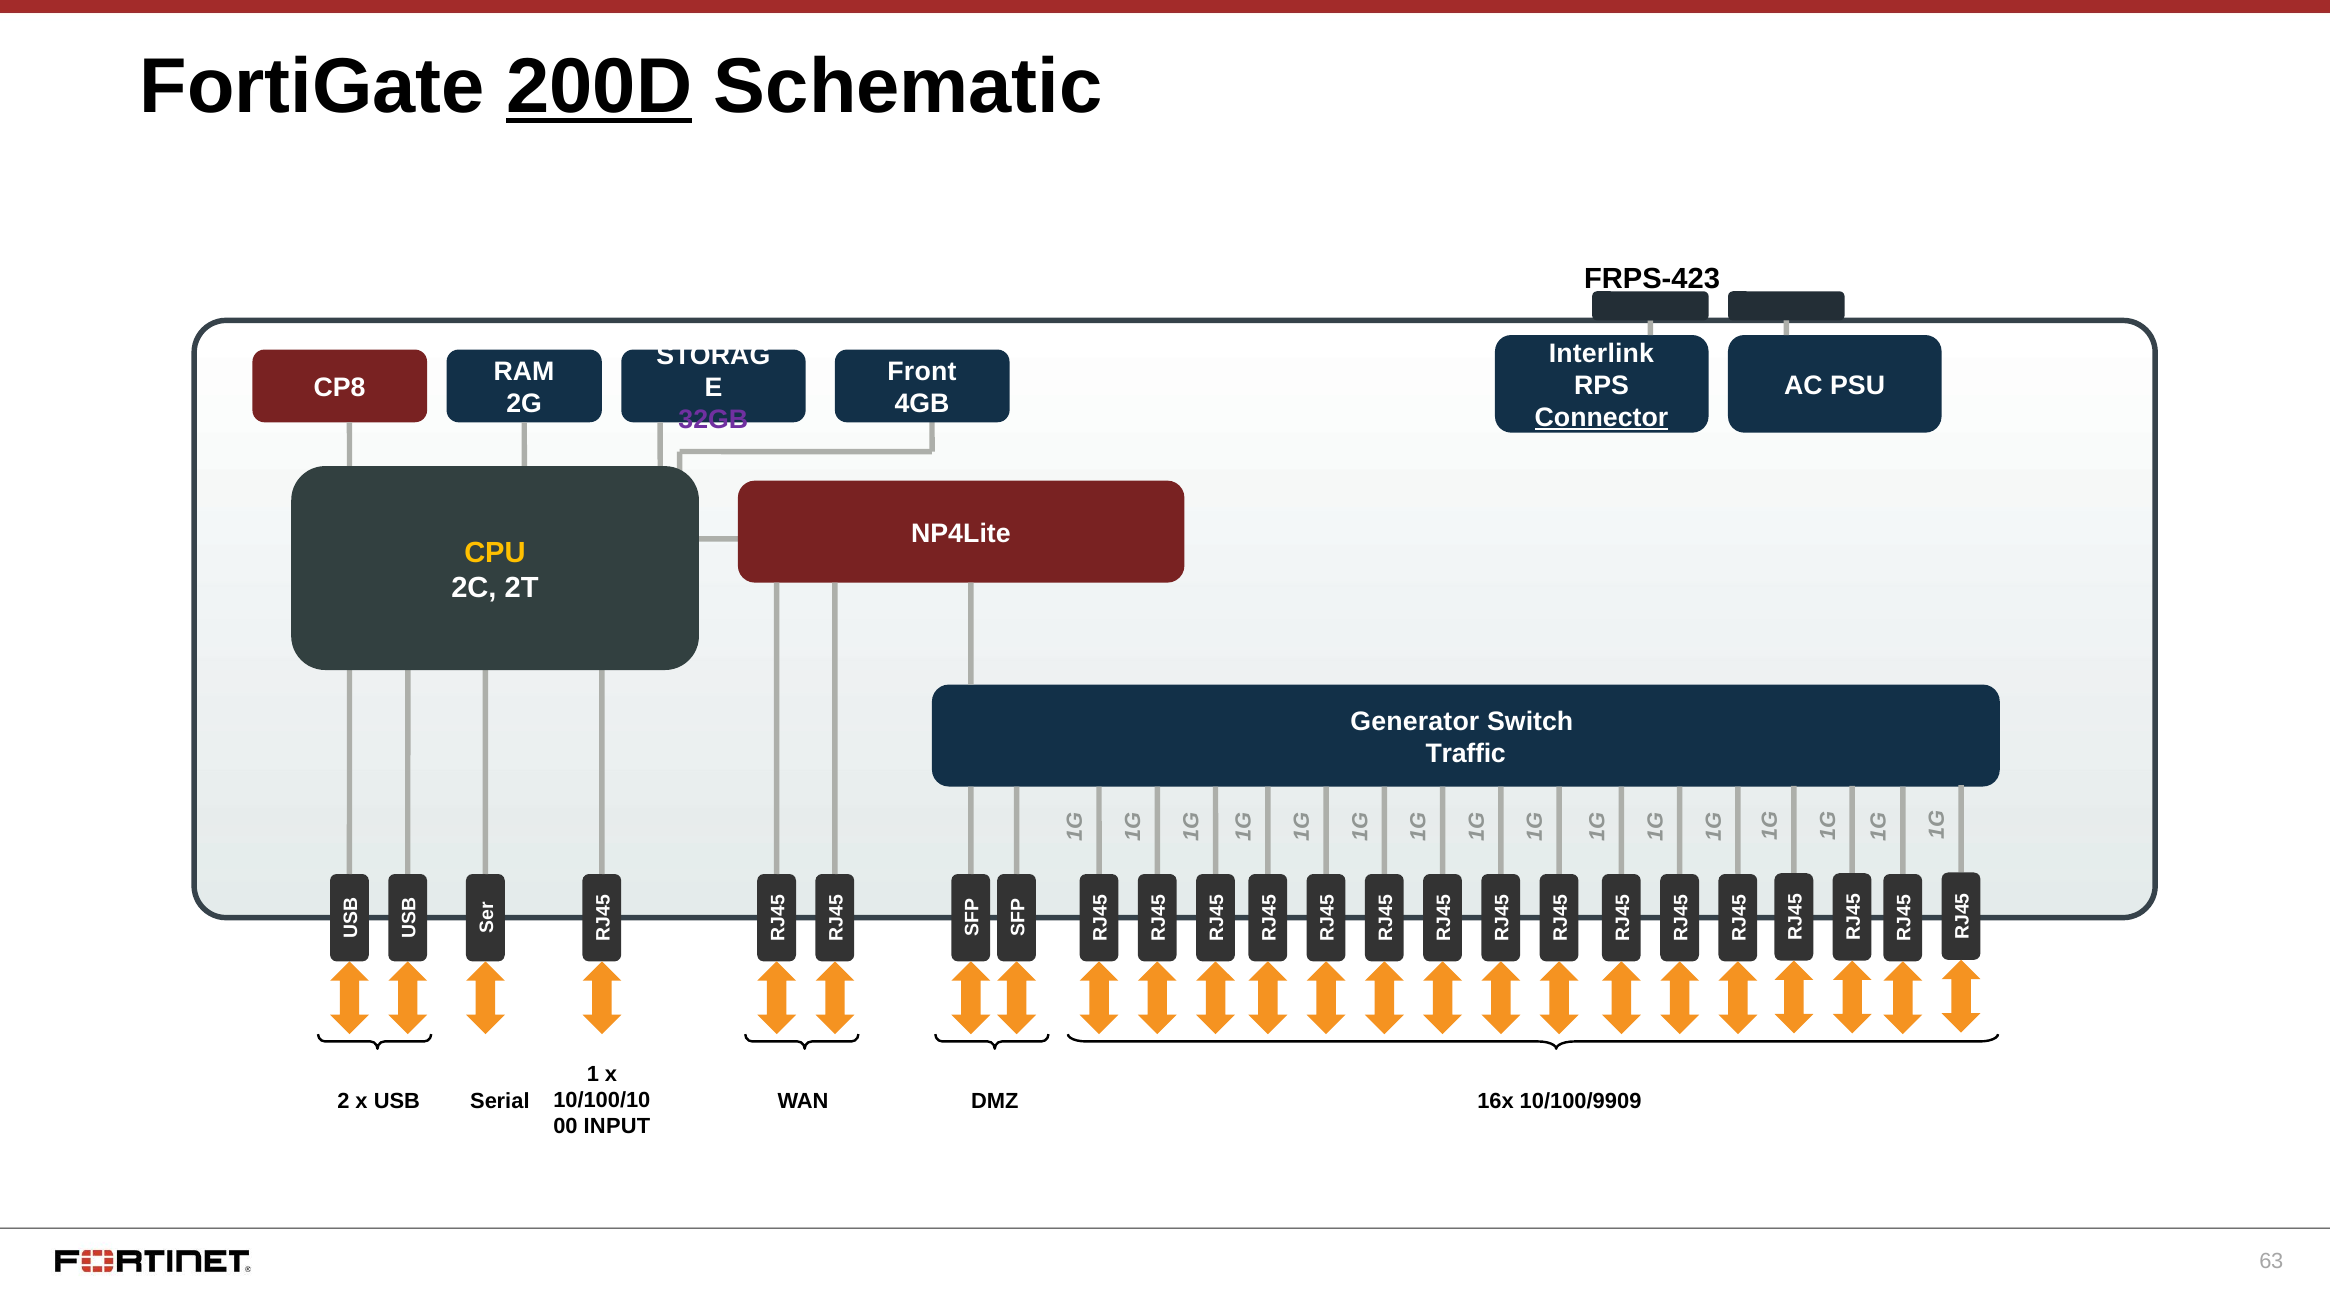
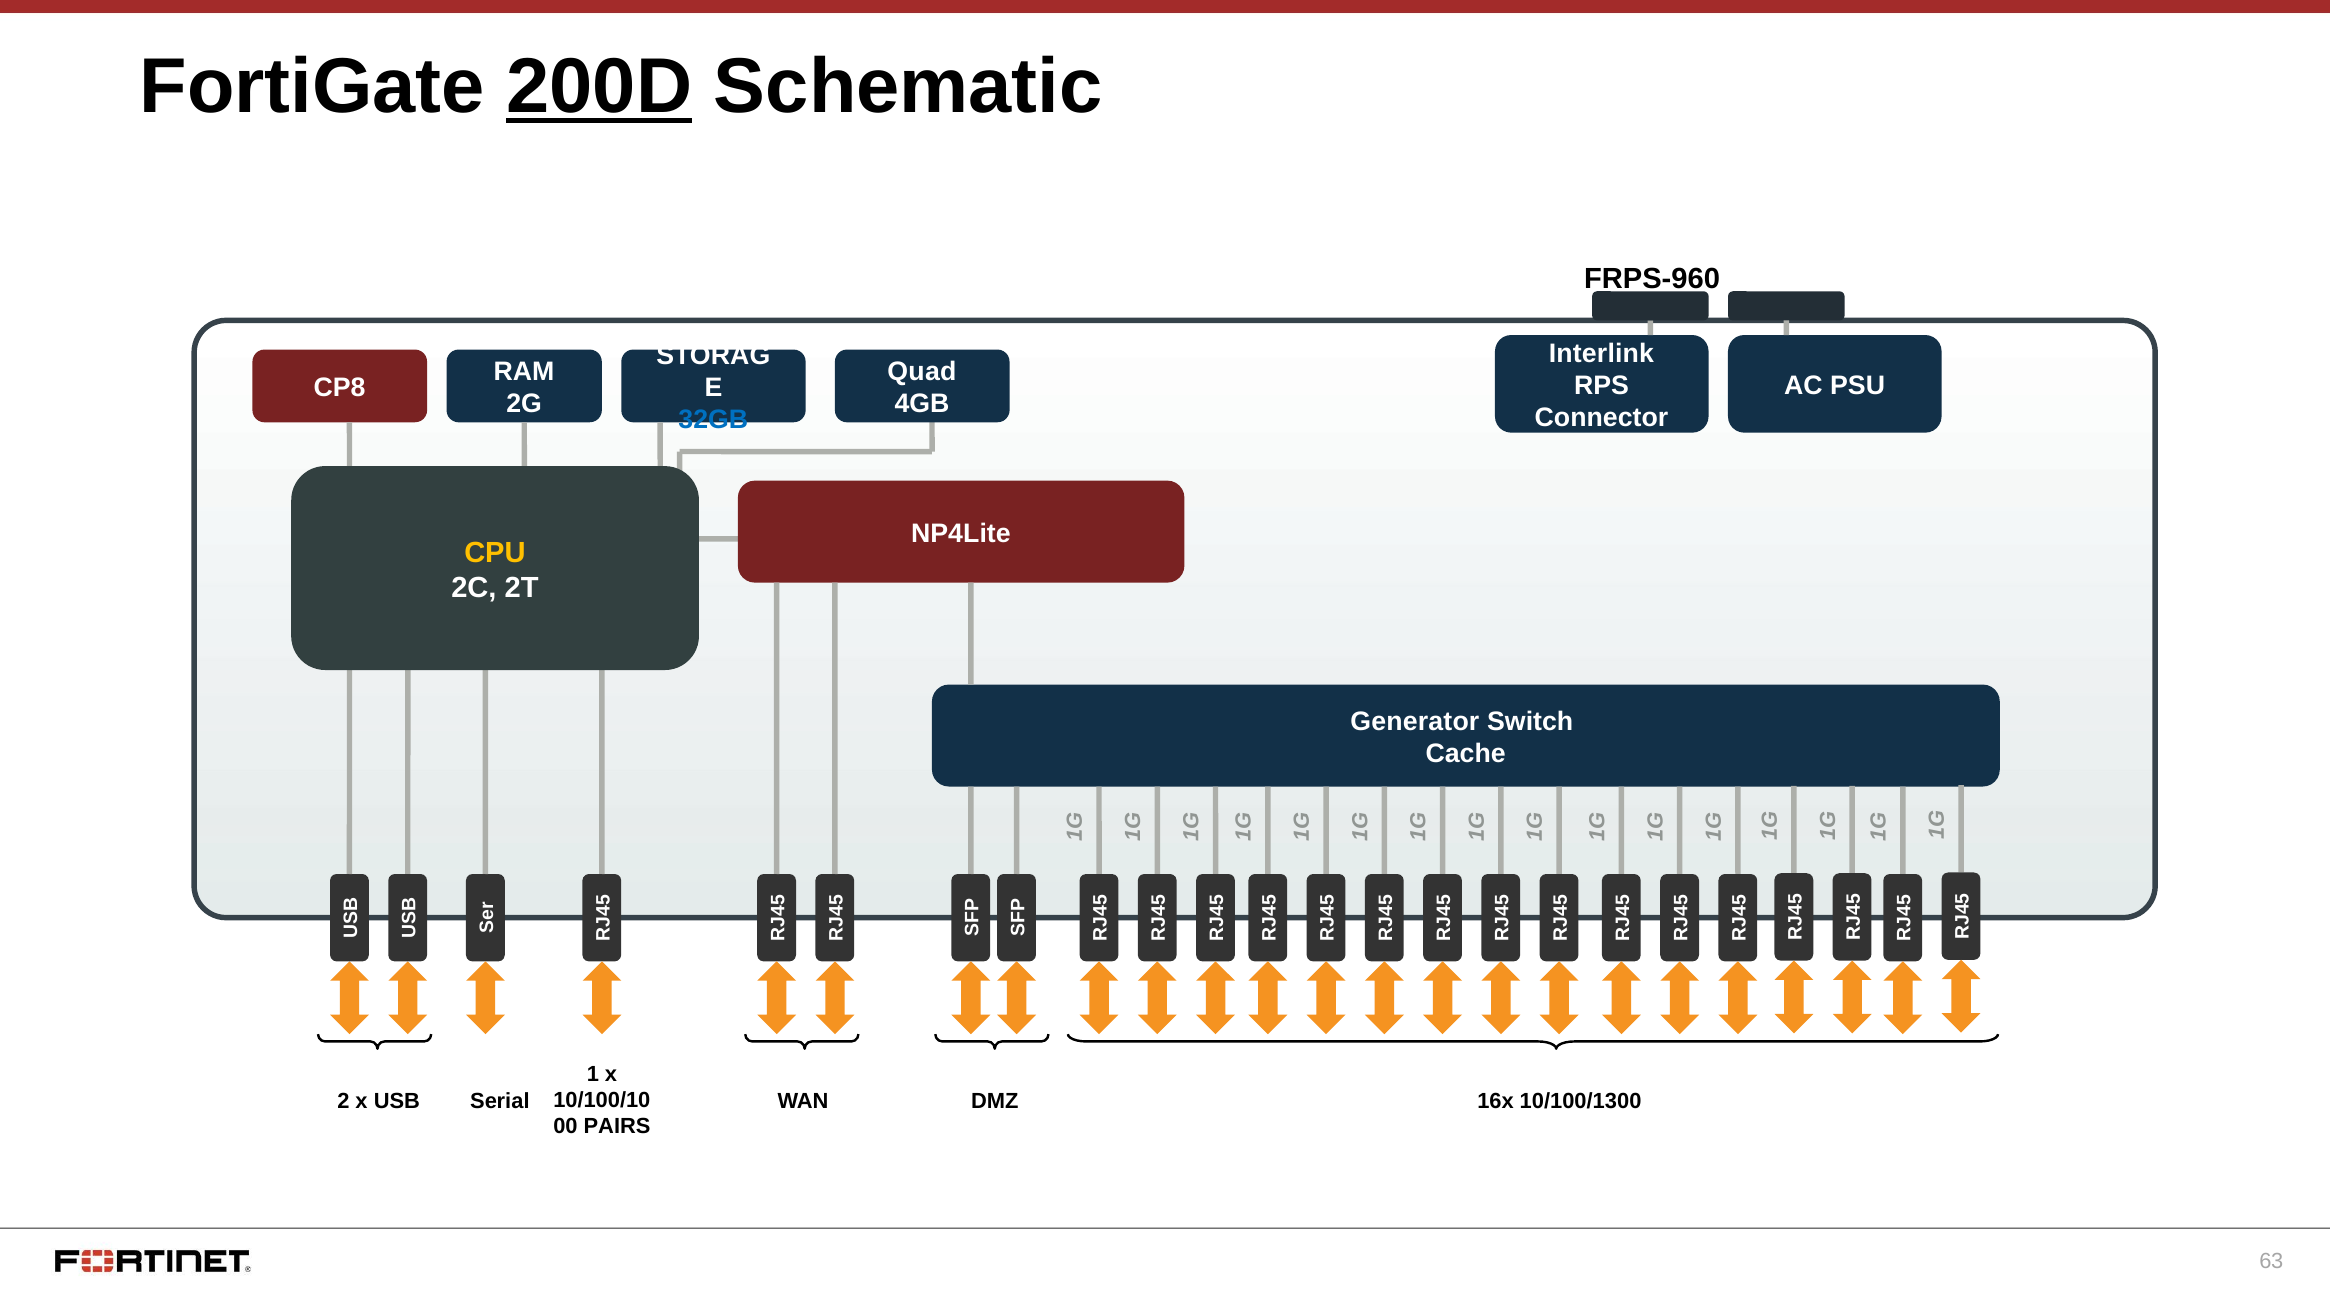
FRPS-423: FRPS-423 -> FRPS-960 (1652, 279)
Front: Front -> Quad (922, 372)
Connector underline: present -> none (1602, 418)
32GB colour: purple -> blue (713, 420)
Traffic: Traffic -> Cache (1466, 753)
10/100/9909: 10/100/9909 -> 10/100/1300 (1581, 1102)
INPUT: INPUT -> PAIRS (617, 1127)
